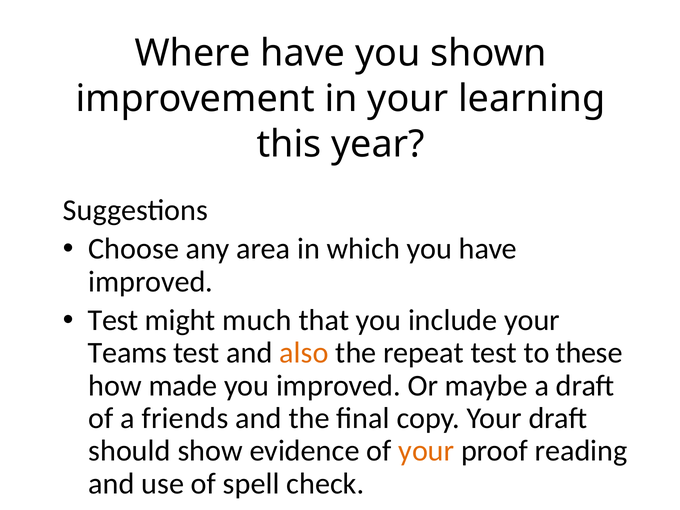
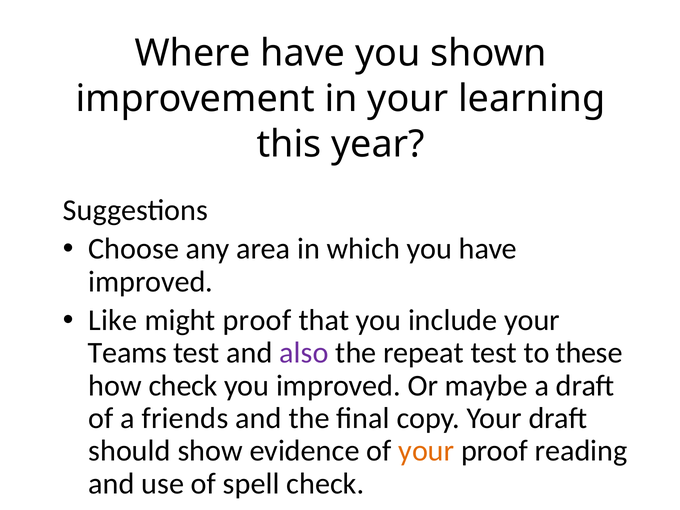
Test: Test -> Like (113, 320)
might much: much -> proof (257, 320)
also colour: orange -> purple (304, 353)
how made: made -> check (183, 386)
